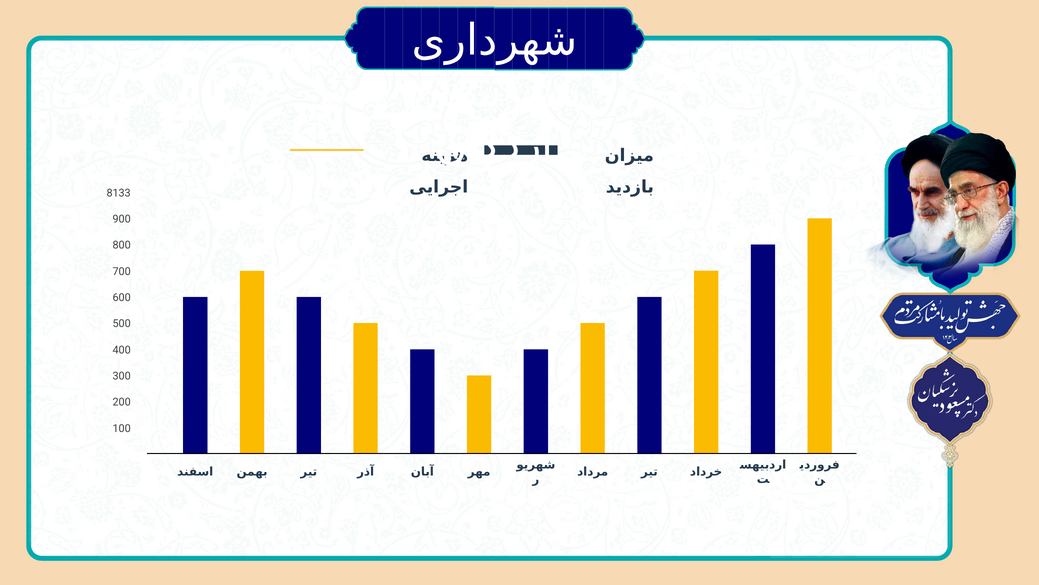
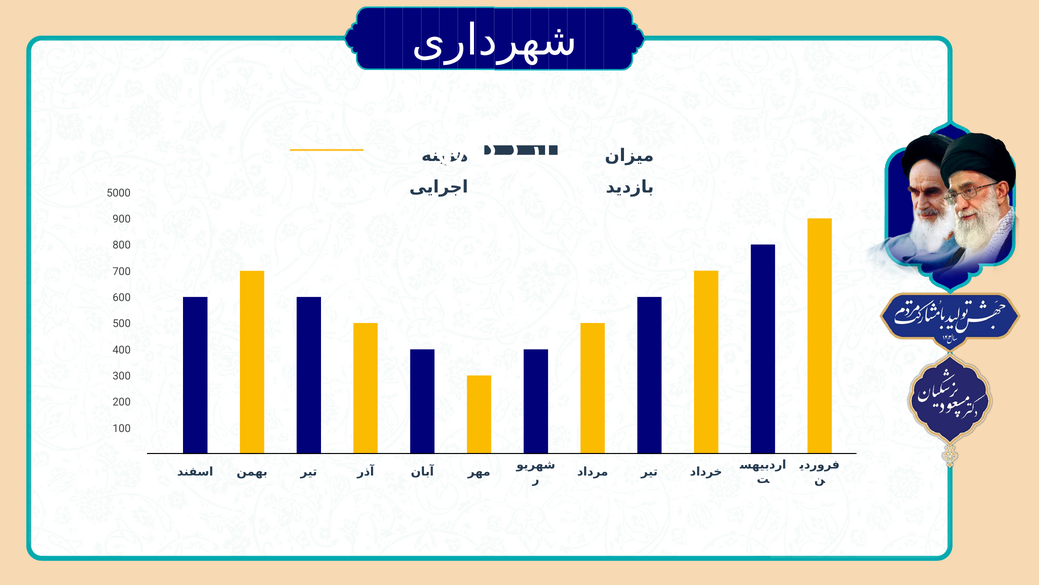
8133: 8133 -> 5000 (119, 193)
